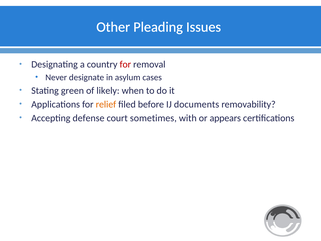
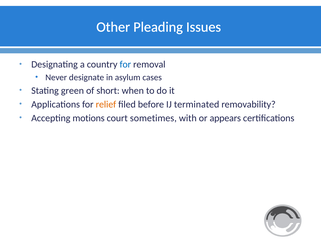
for colour: red -> blue (125, 64)
likely: likely -> short (108, 91)
documents: documents -> terminated (197, 104)
defense: defense -> motions (89, 118)
